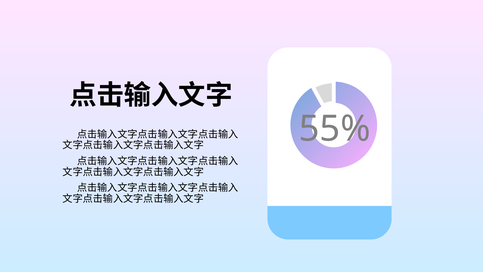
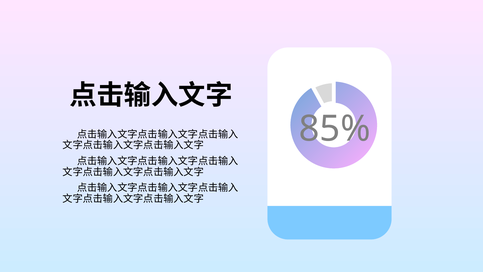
55%: 55% -> 85% (335, 129)
